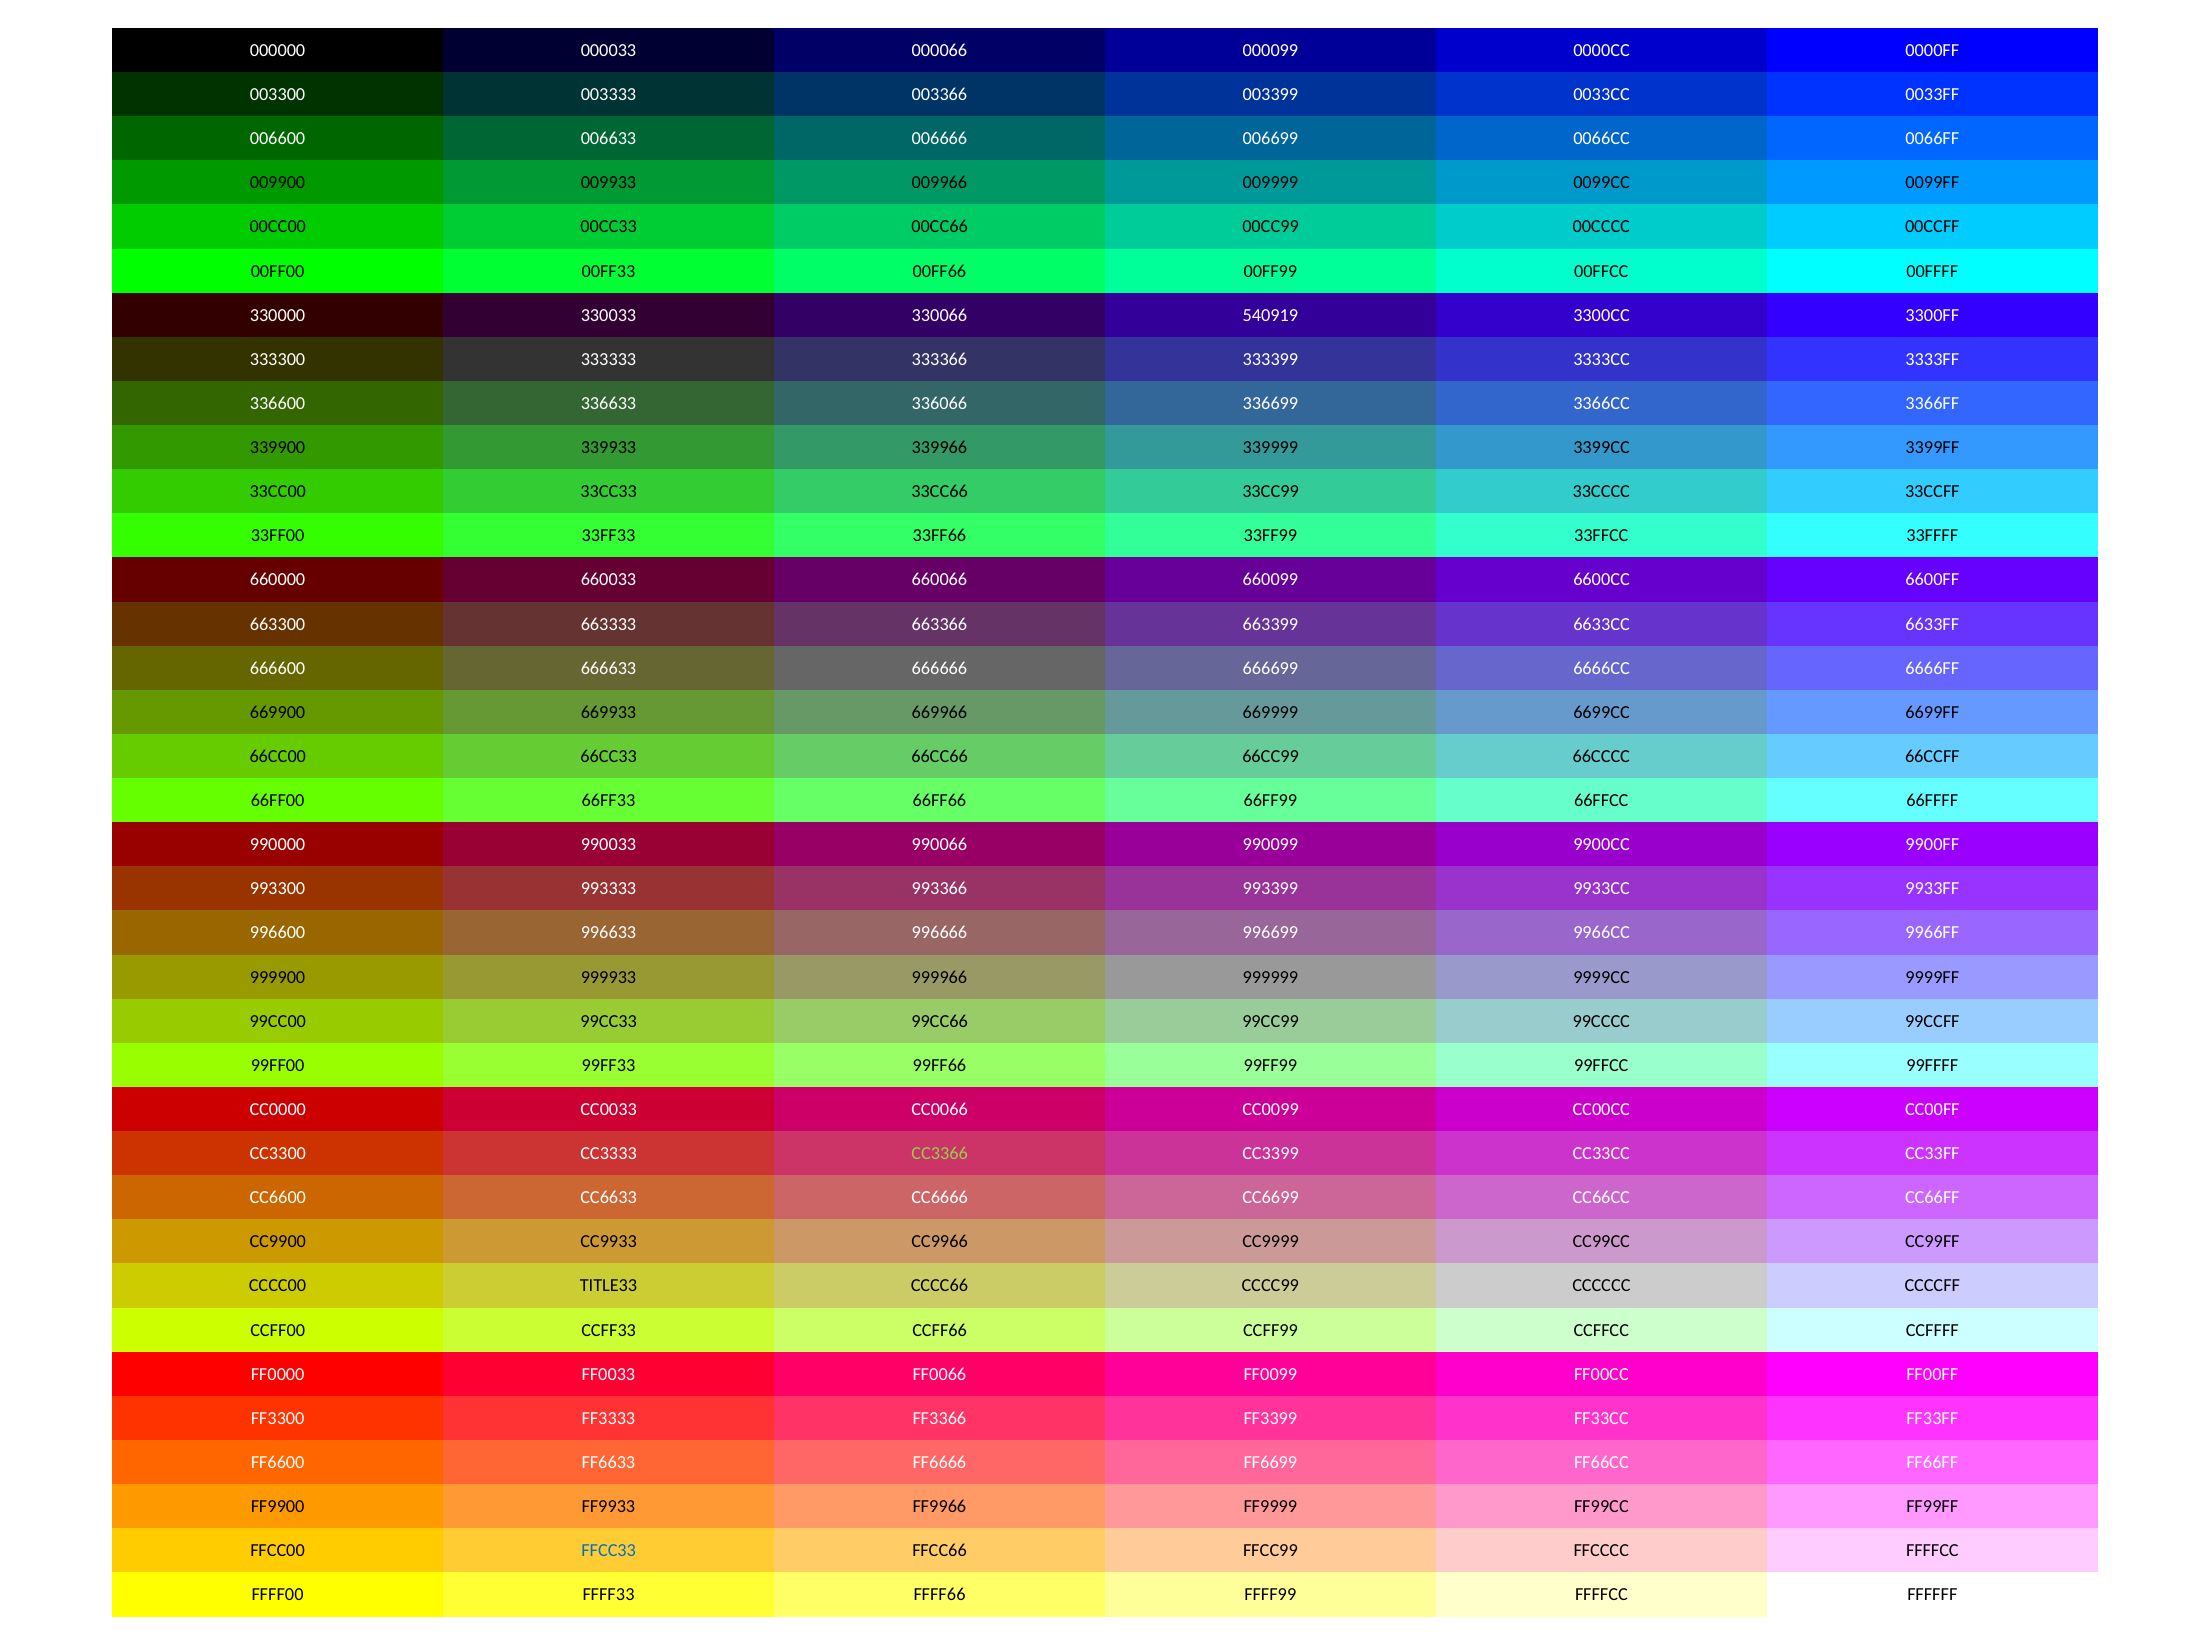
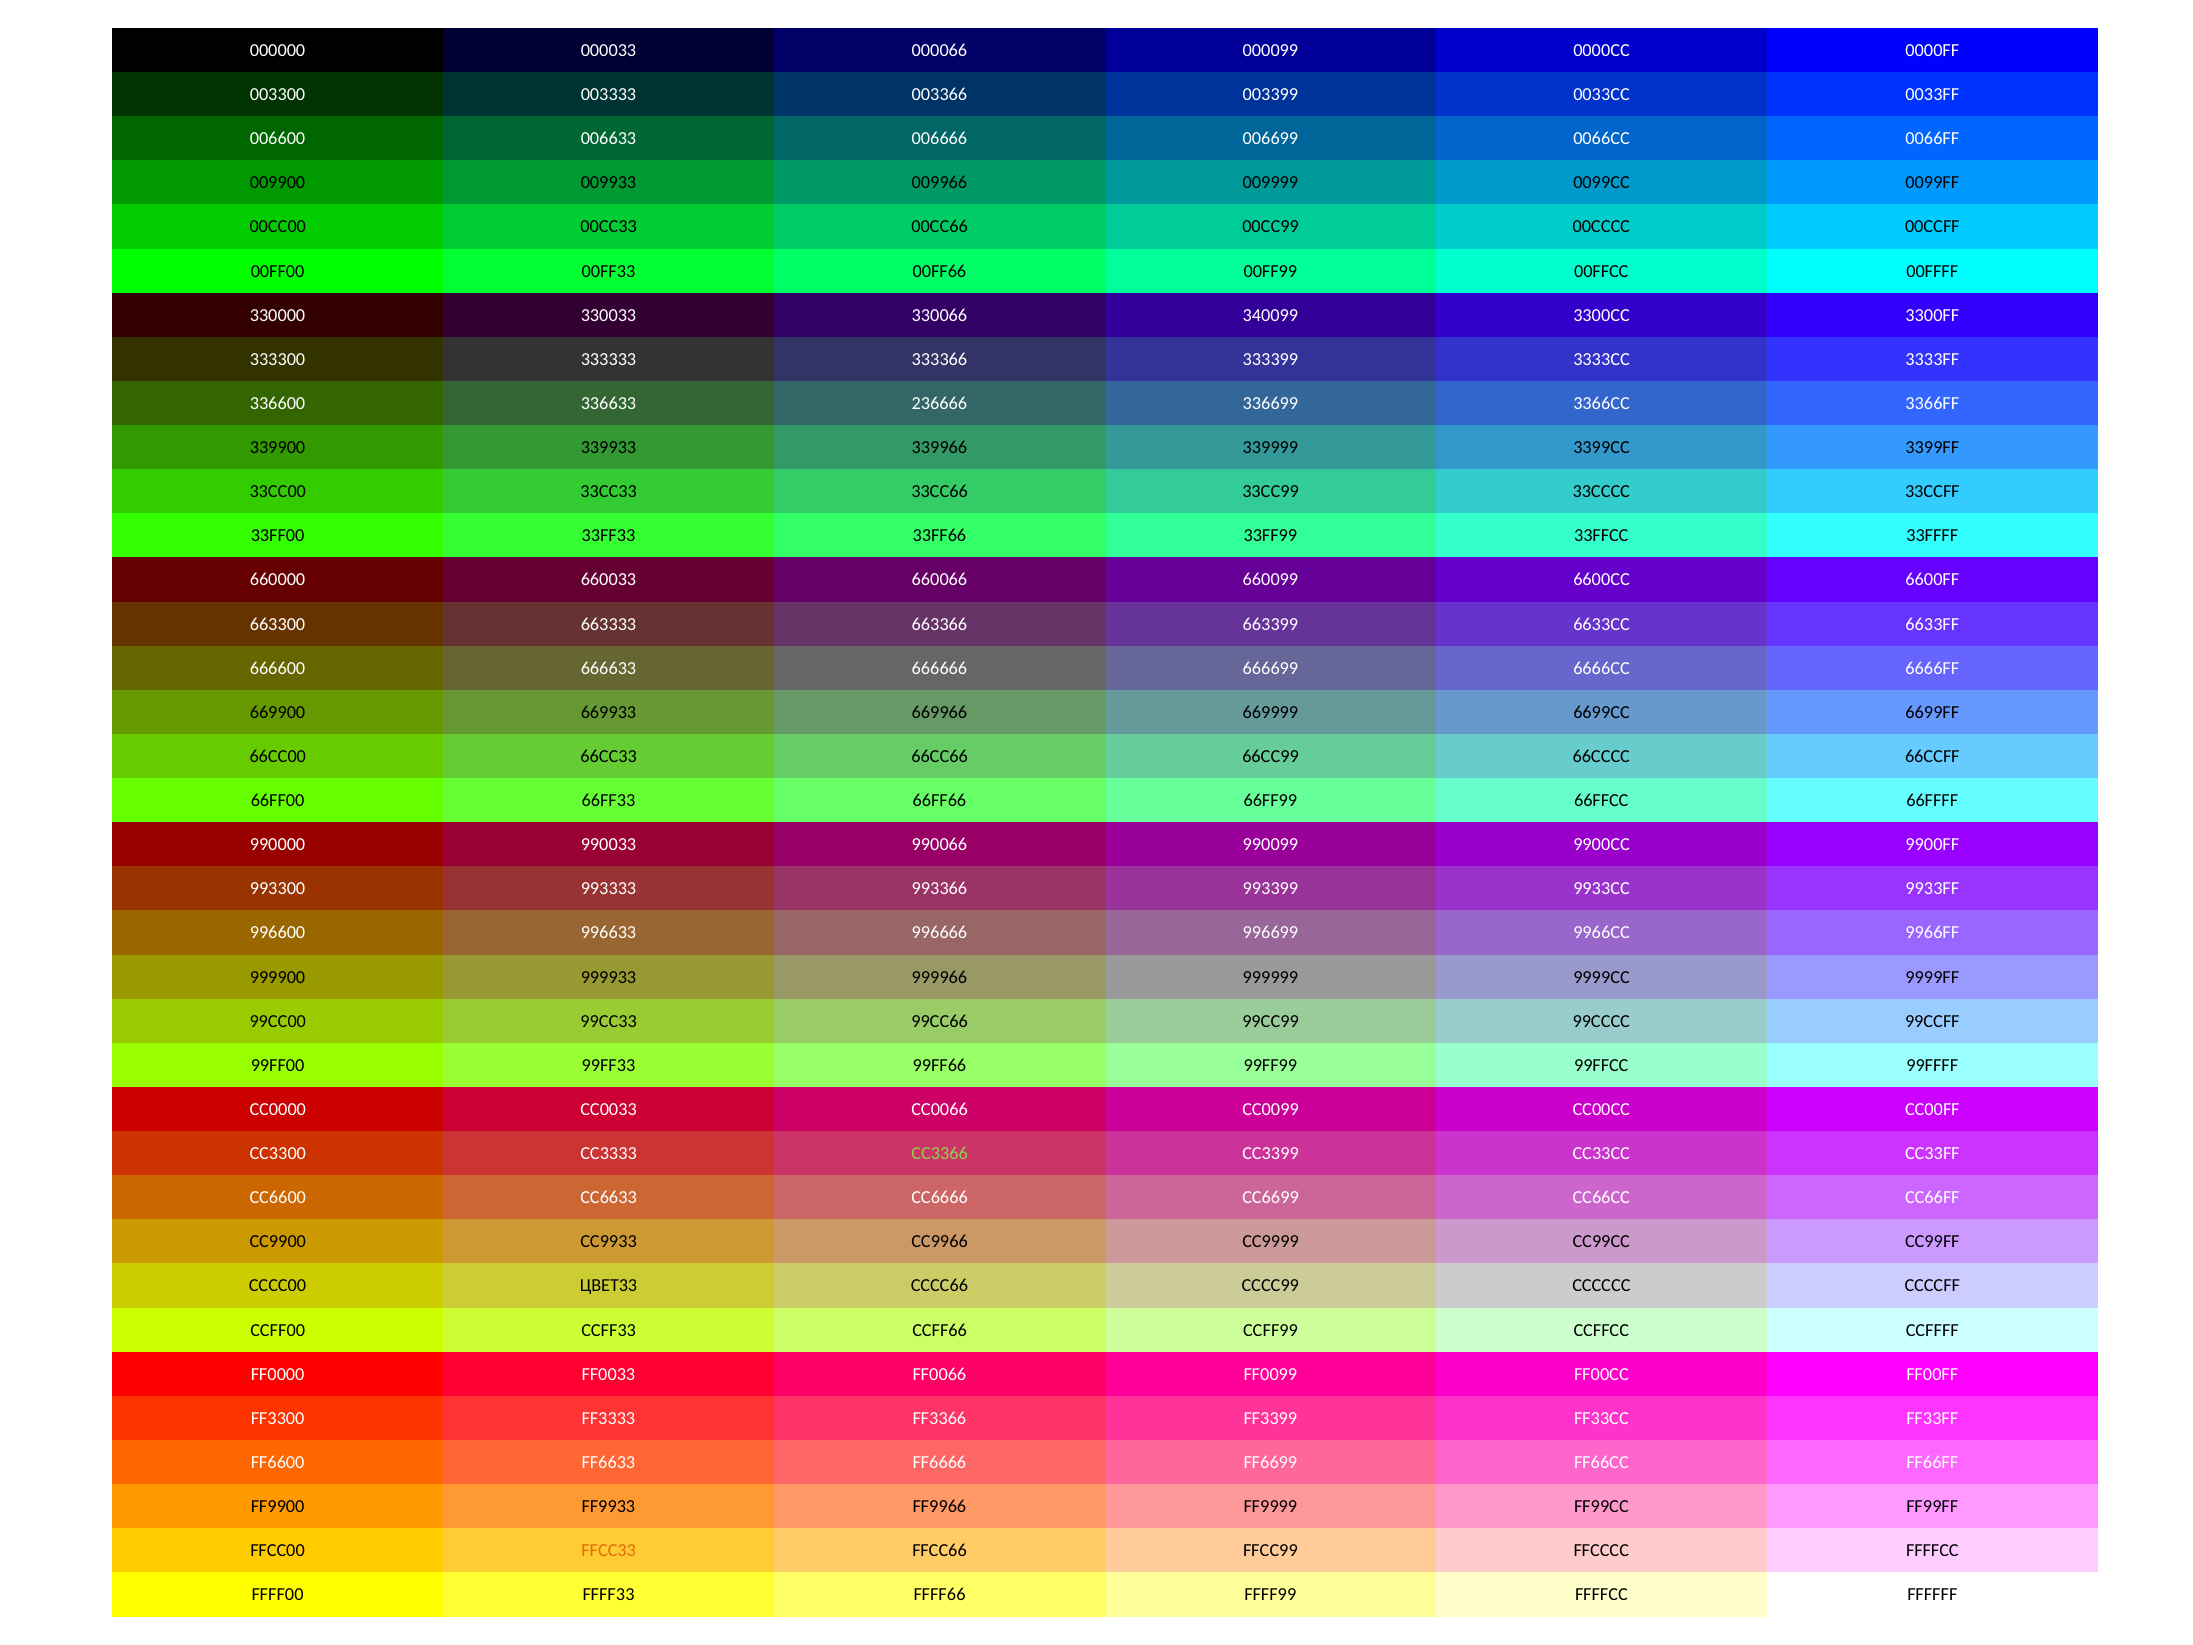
540919: 540919 -> 340099 (1270, 315)
336066: 336066 -> 236666 (939, 403)
TITLE33: TITLE33 -> ЦВЕТ33 (609, 1286)
FFCC33 colour: blue -> orange (609, 1550)
